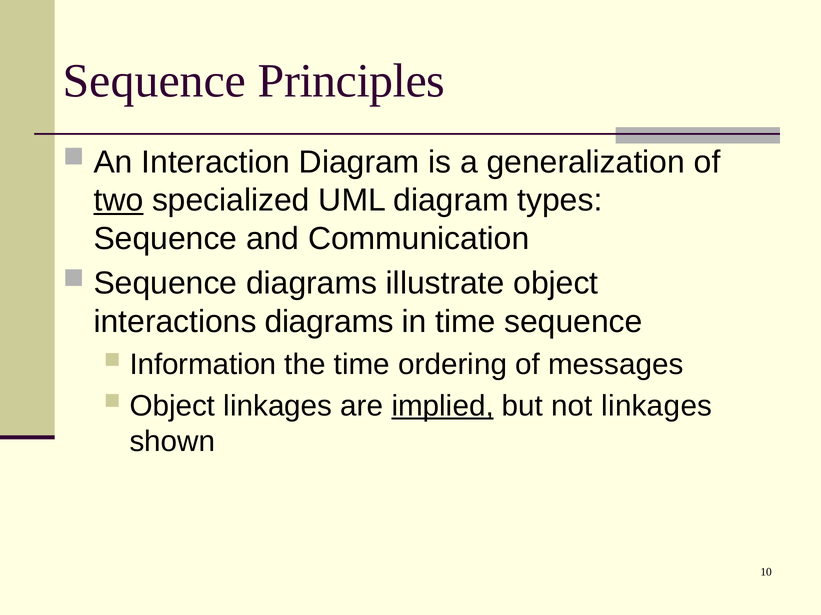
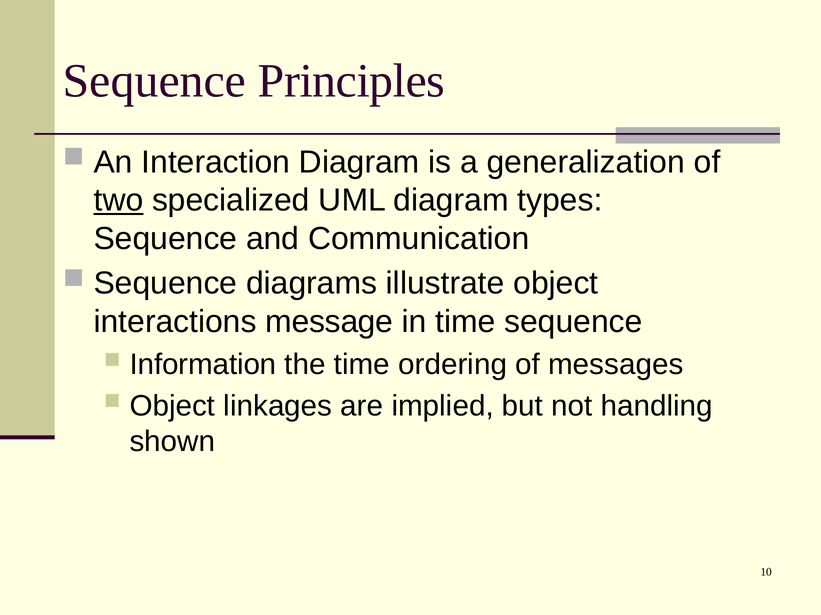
interactions diagrams: diagrams -> message (329, 322)
implied underline: present -> none (443, 406)
not linkages: linkages -> handling (657, 406)
